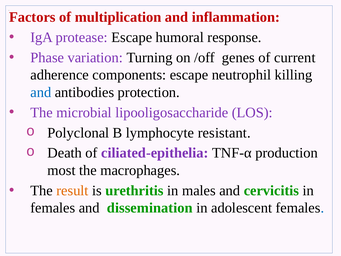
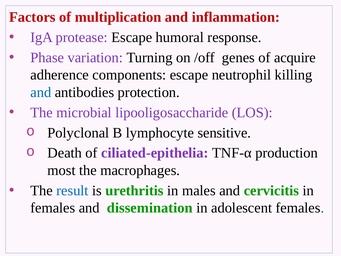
current: current -> acquire (295, 57)
resistant: resistant -> sensitive (224, 133)
result colour: orange -> blue (72, 190)
